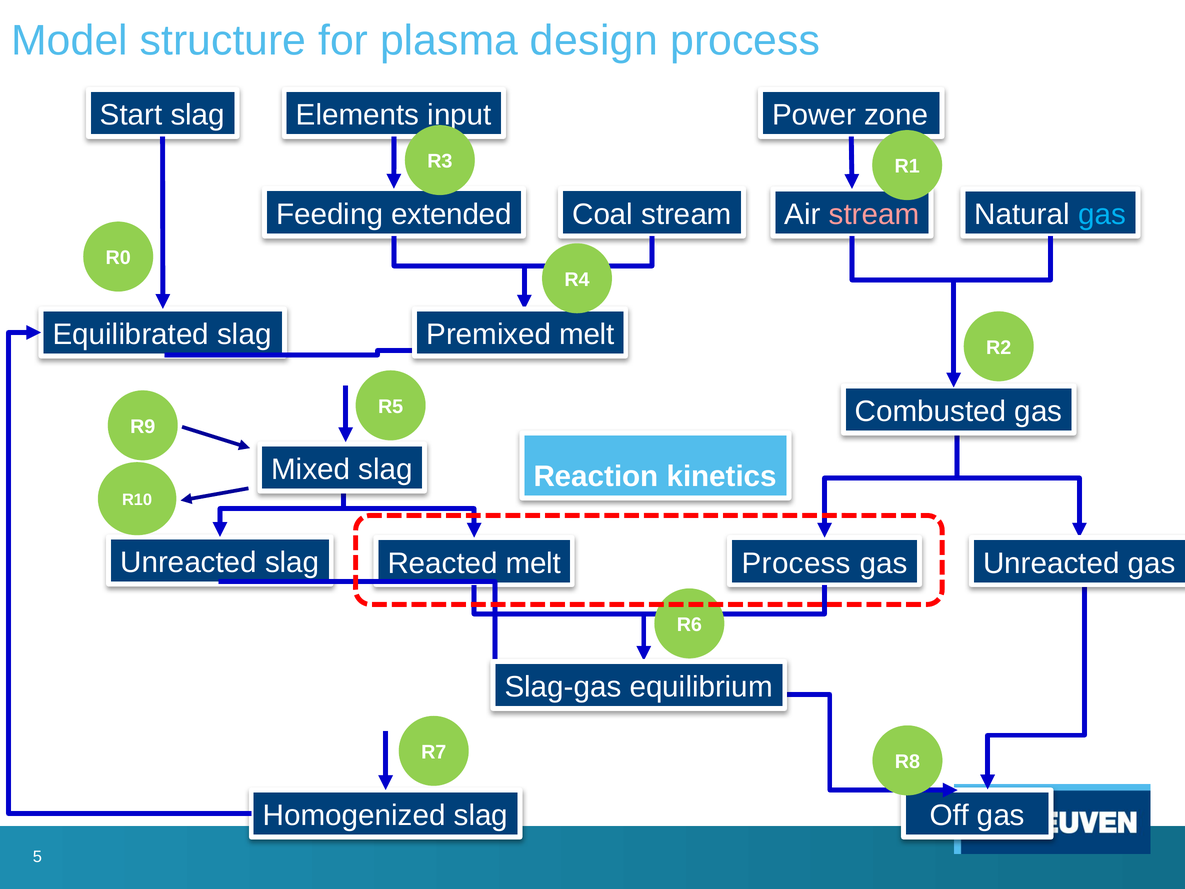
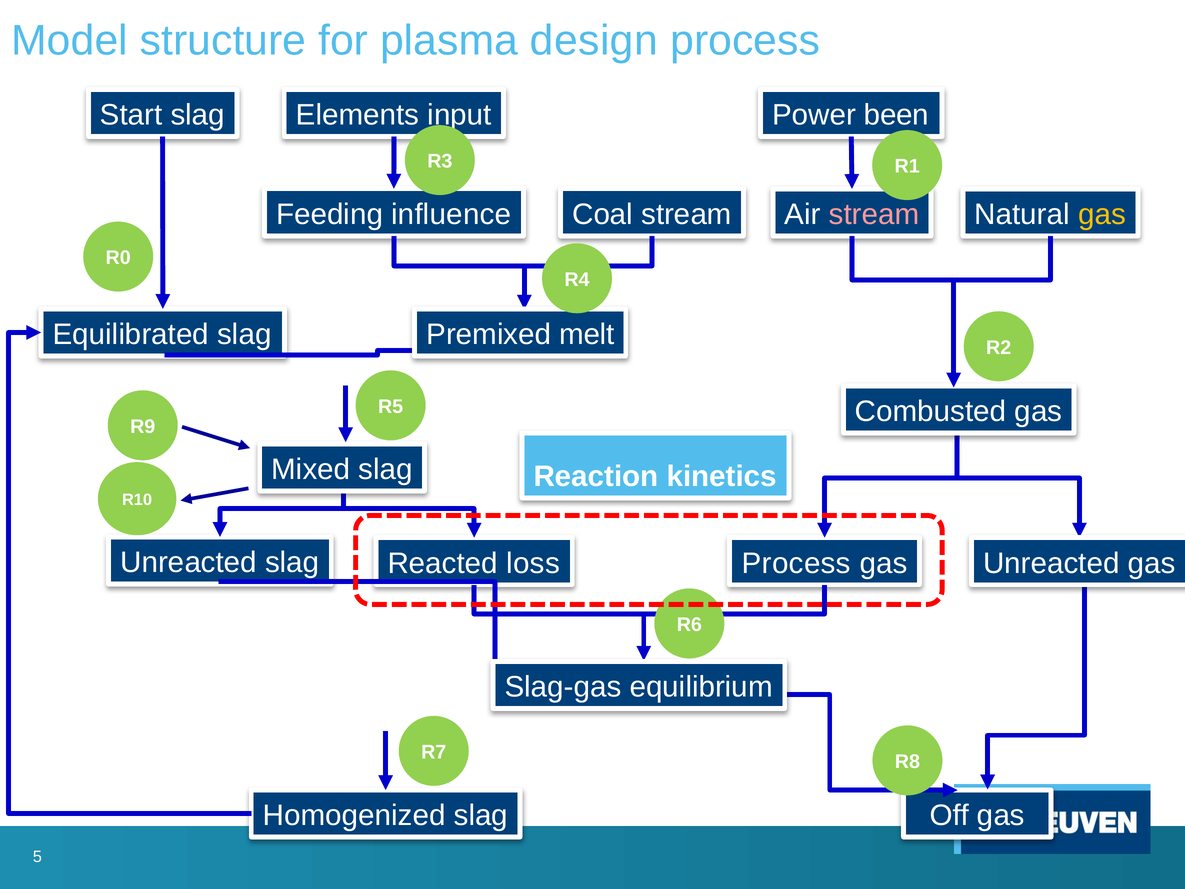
zone: zone -> been (896, 115)
extended: extended -> influence (451, 214)
gas colour: light blue -> yellow (1102, 214)
Reacted melt: melt -> loss (533, 563)
